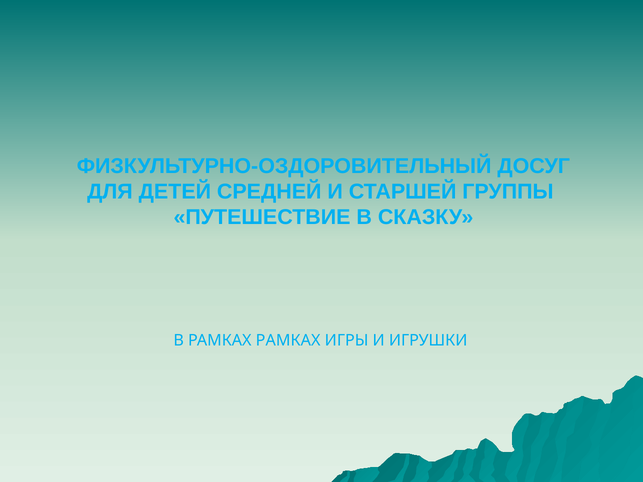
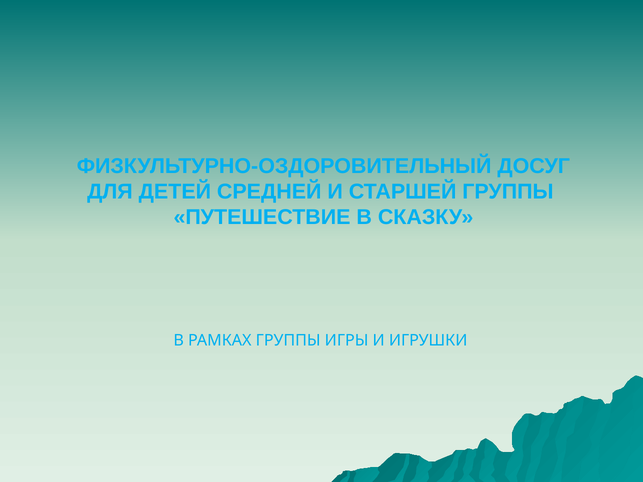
РАМКАХ РАМКАХ: РАМКАХ -> ГРУППЫ (288, 340)
